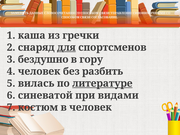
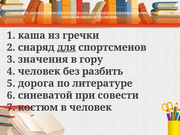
бездушно: бездушно -> значения (43, 59)
вилась: вилась -> дорога (36, 83)
литературе underline: present -> none (102, 83)
видами: видами -> совести (118, 95)
